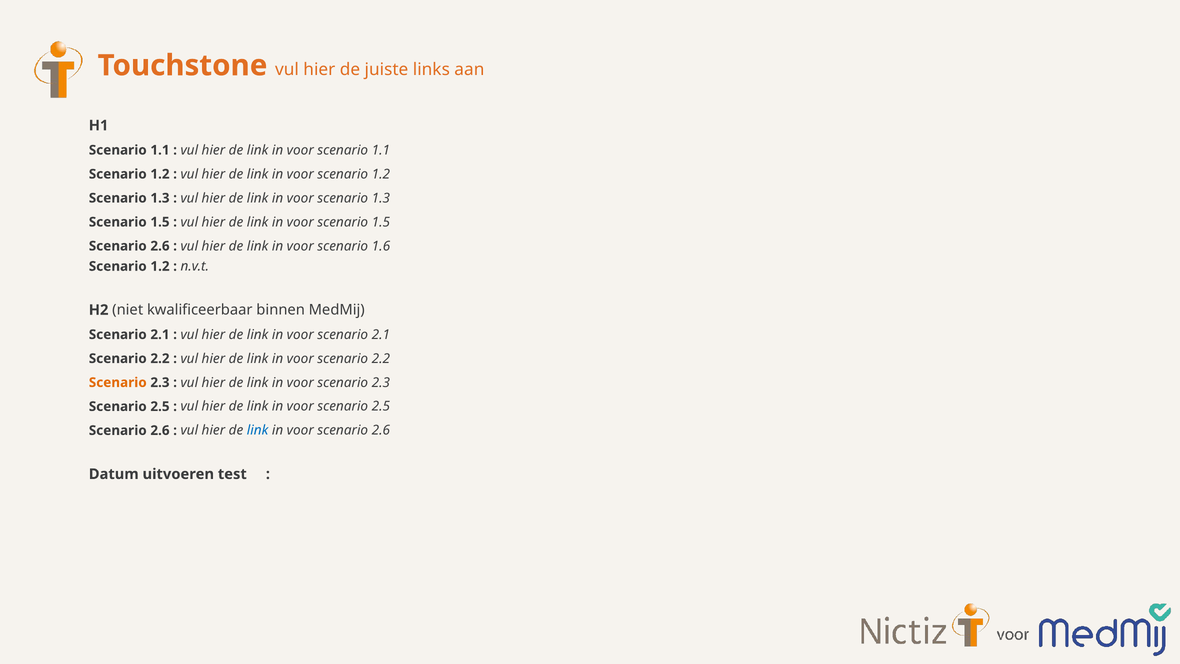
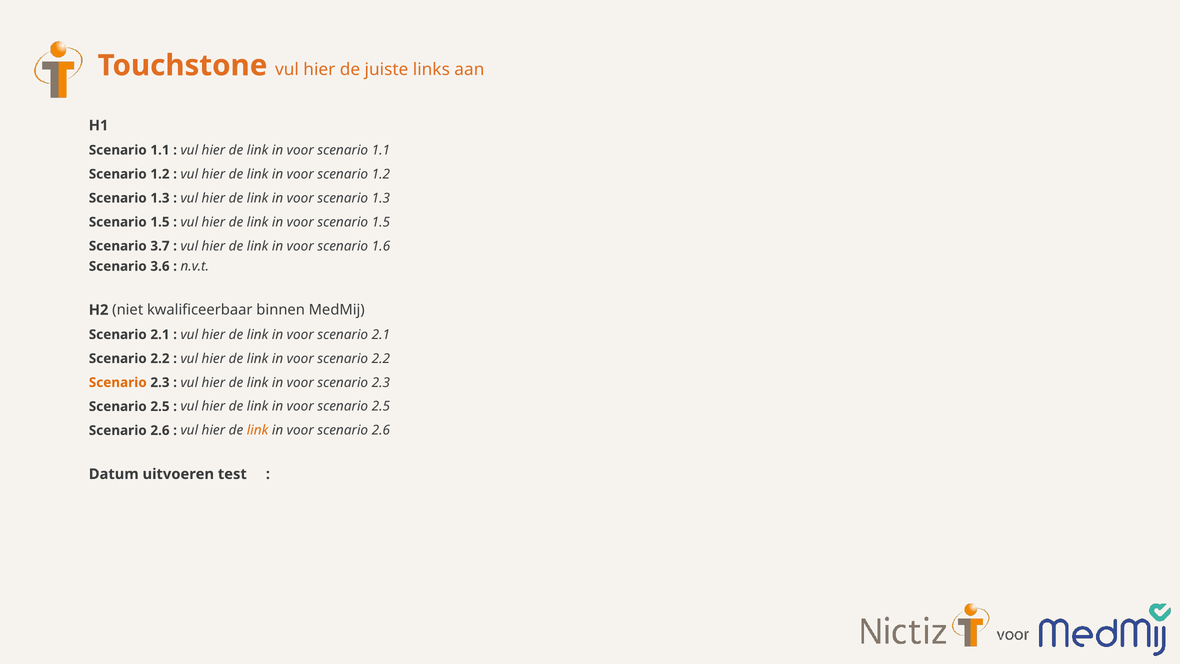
2.6: 2.6 -> 3.7 (160, 246)
1.2: 1.2 -> 3.6 (160, 266)
link colour: blue -> orange (258, 430)
